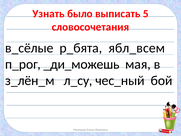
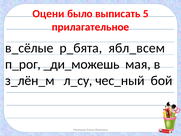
Узнать: Узнать -> Оцени (48, 14)
словосочетания: словосочетания -> прилагательное (90, 27)
